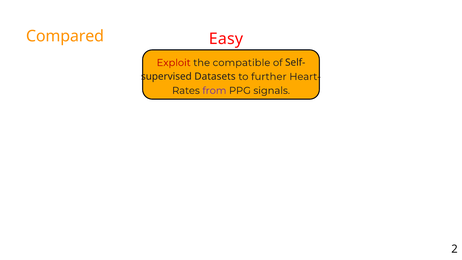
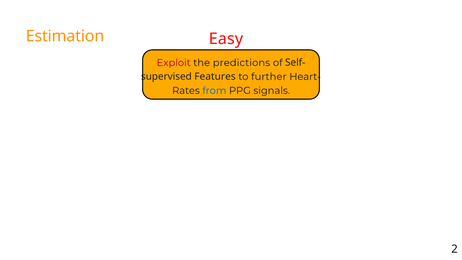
Compared: Compared -> Estimation (65, 36)
compatible: compatible -> predictions (241, 63)
Datasets: Datasets -> Features (215, 77)
from colour: purple -> blue (214, 91)
